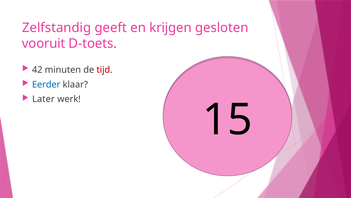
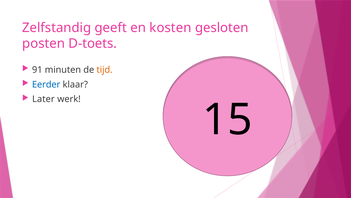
krijgen: krijgen -> kosten (170, 28)
vooruit: vooruit -> posten (44, 43)
42: 42 -> 91 (37, 70)
tijd colour: red -> orange (105, 70)
